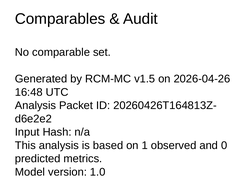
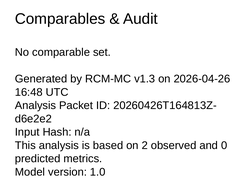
v1.5: v1.5 -> v1.3 (145, 79)
1: 1 -> 2 (145, 145)
